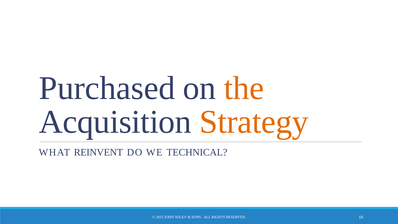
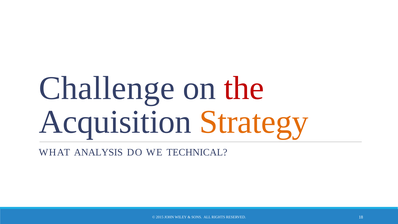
Purchased: Purchased -> Challenge (107, 88)
the colour: orange -> red (244, 88)
REINVENT: REINVENT -> ANALYSIS (98, 152)
